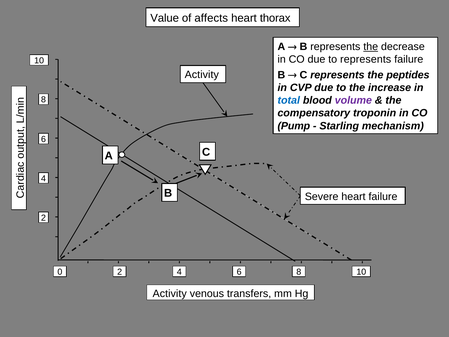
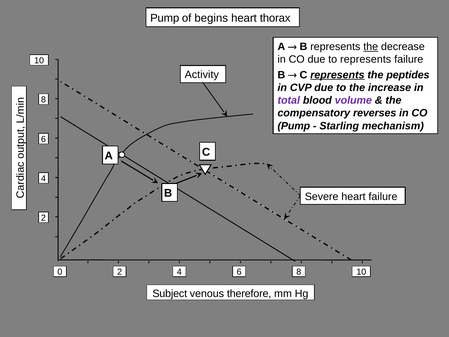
Value: Value -> Pump (165, 18)
affects: affects -> begins (211, 18)
represents underline: none -> present (337, 75)
total colour: blue -> purple (289, 100)
troponin: troponin -> reverses (375, 113)
Activity: Activity -> Subject (170, 294)
transfers: transfers -> therefore (249, 294)
